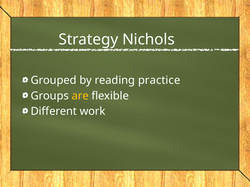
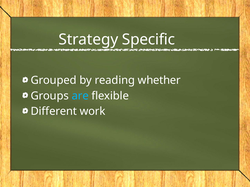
Nichols: Nichols -> Specific (149, 40)
practice: practice -> whether (159, 81)
are colour: yellow -> light blue (80, 96)
